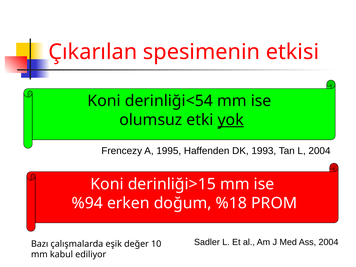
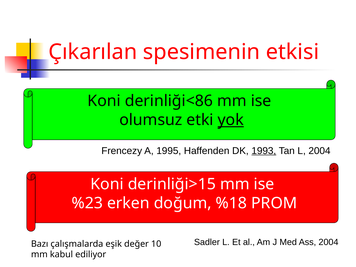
derinliği<54: derinliği<54 -> derinliği<86 (169, 101)
1993 underline: none -> present (264, 151)
%94: %94 -> %23 (87, 203)
